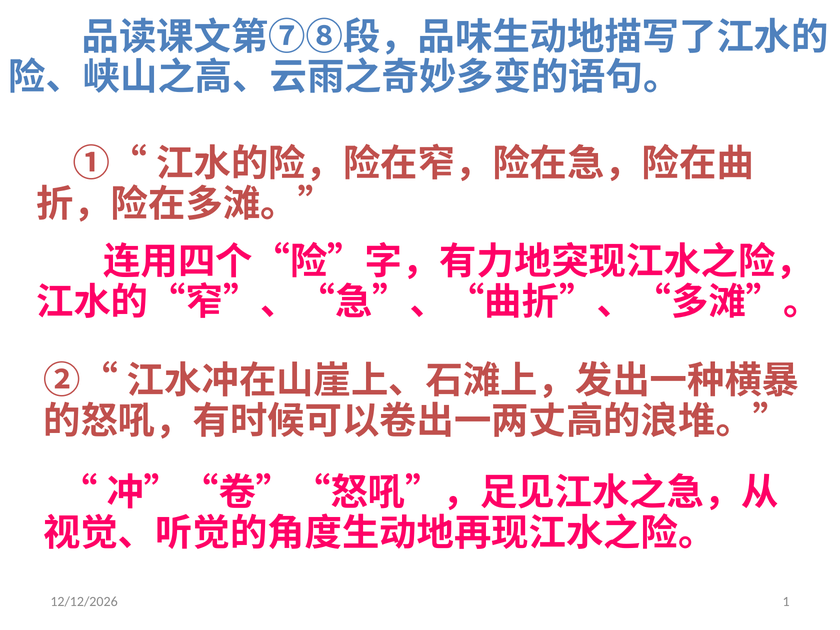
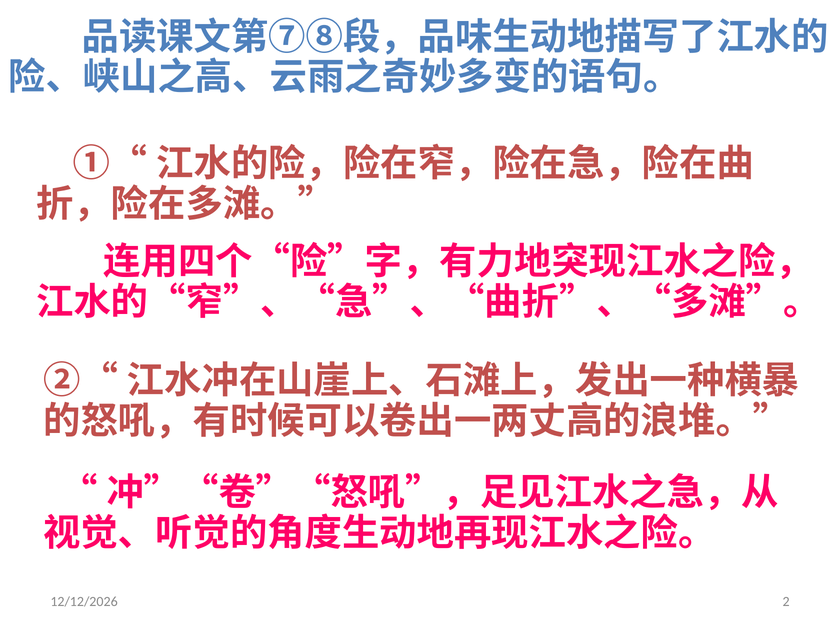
1: 1 -> 2 (786, 602)
